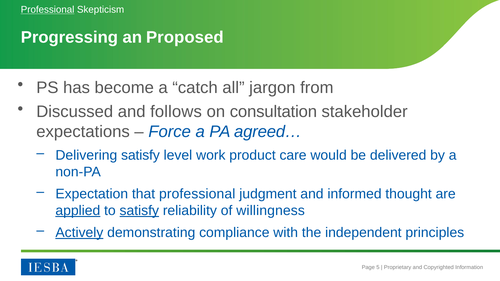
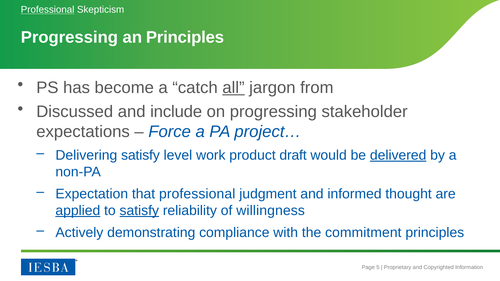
an Proposed: Proposed -> Principles (185, 37)
all underline: none -> present (234, 88)
follows: follows -> include (176, 112)
on consultation: consultation -> progressing (273, 112)
agreed…: agreed… -> project… (268, 132)
care: care -> draft (293, 155)
delivered underline: none -> present (398, 155)
Actively underline: present -> none (79, 233)
independent: independent -> commitment (363, 233)
